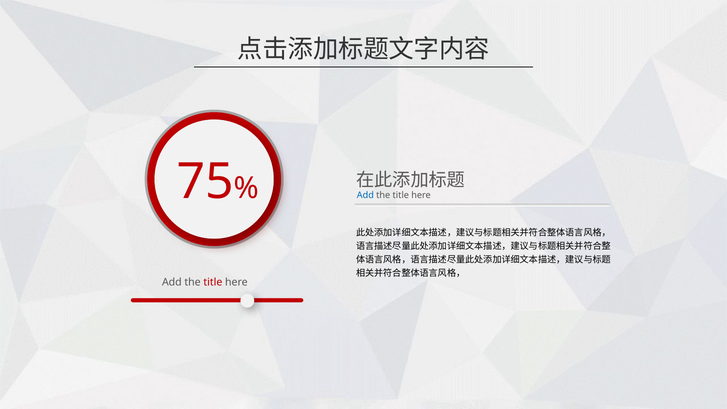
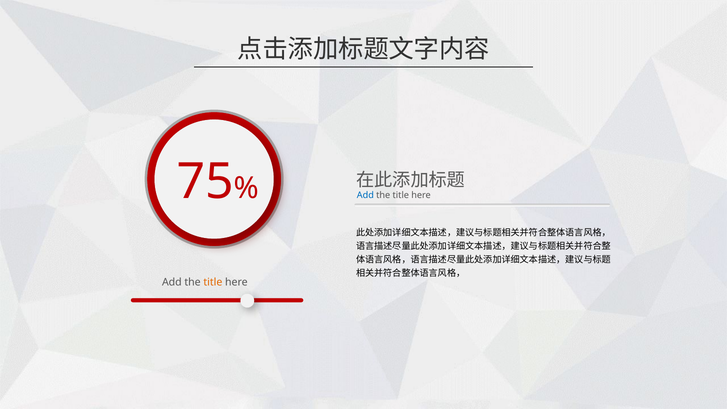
title colour: red -> orange (213, 282)
